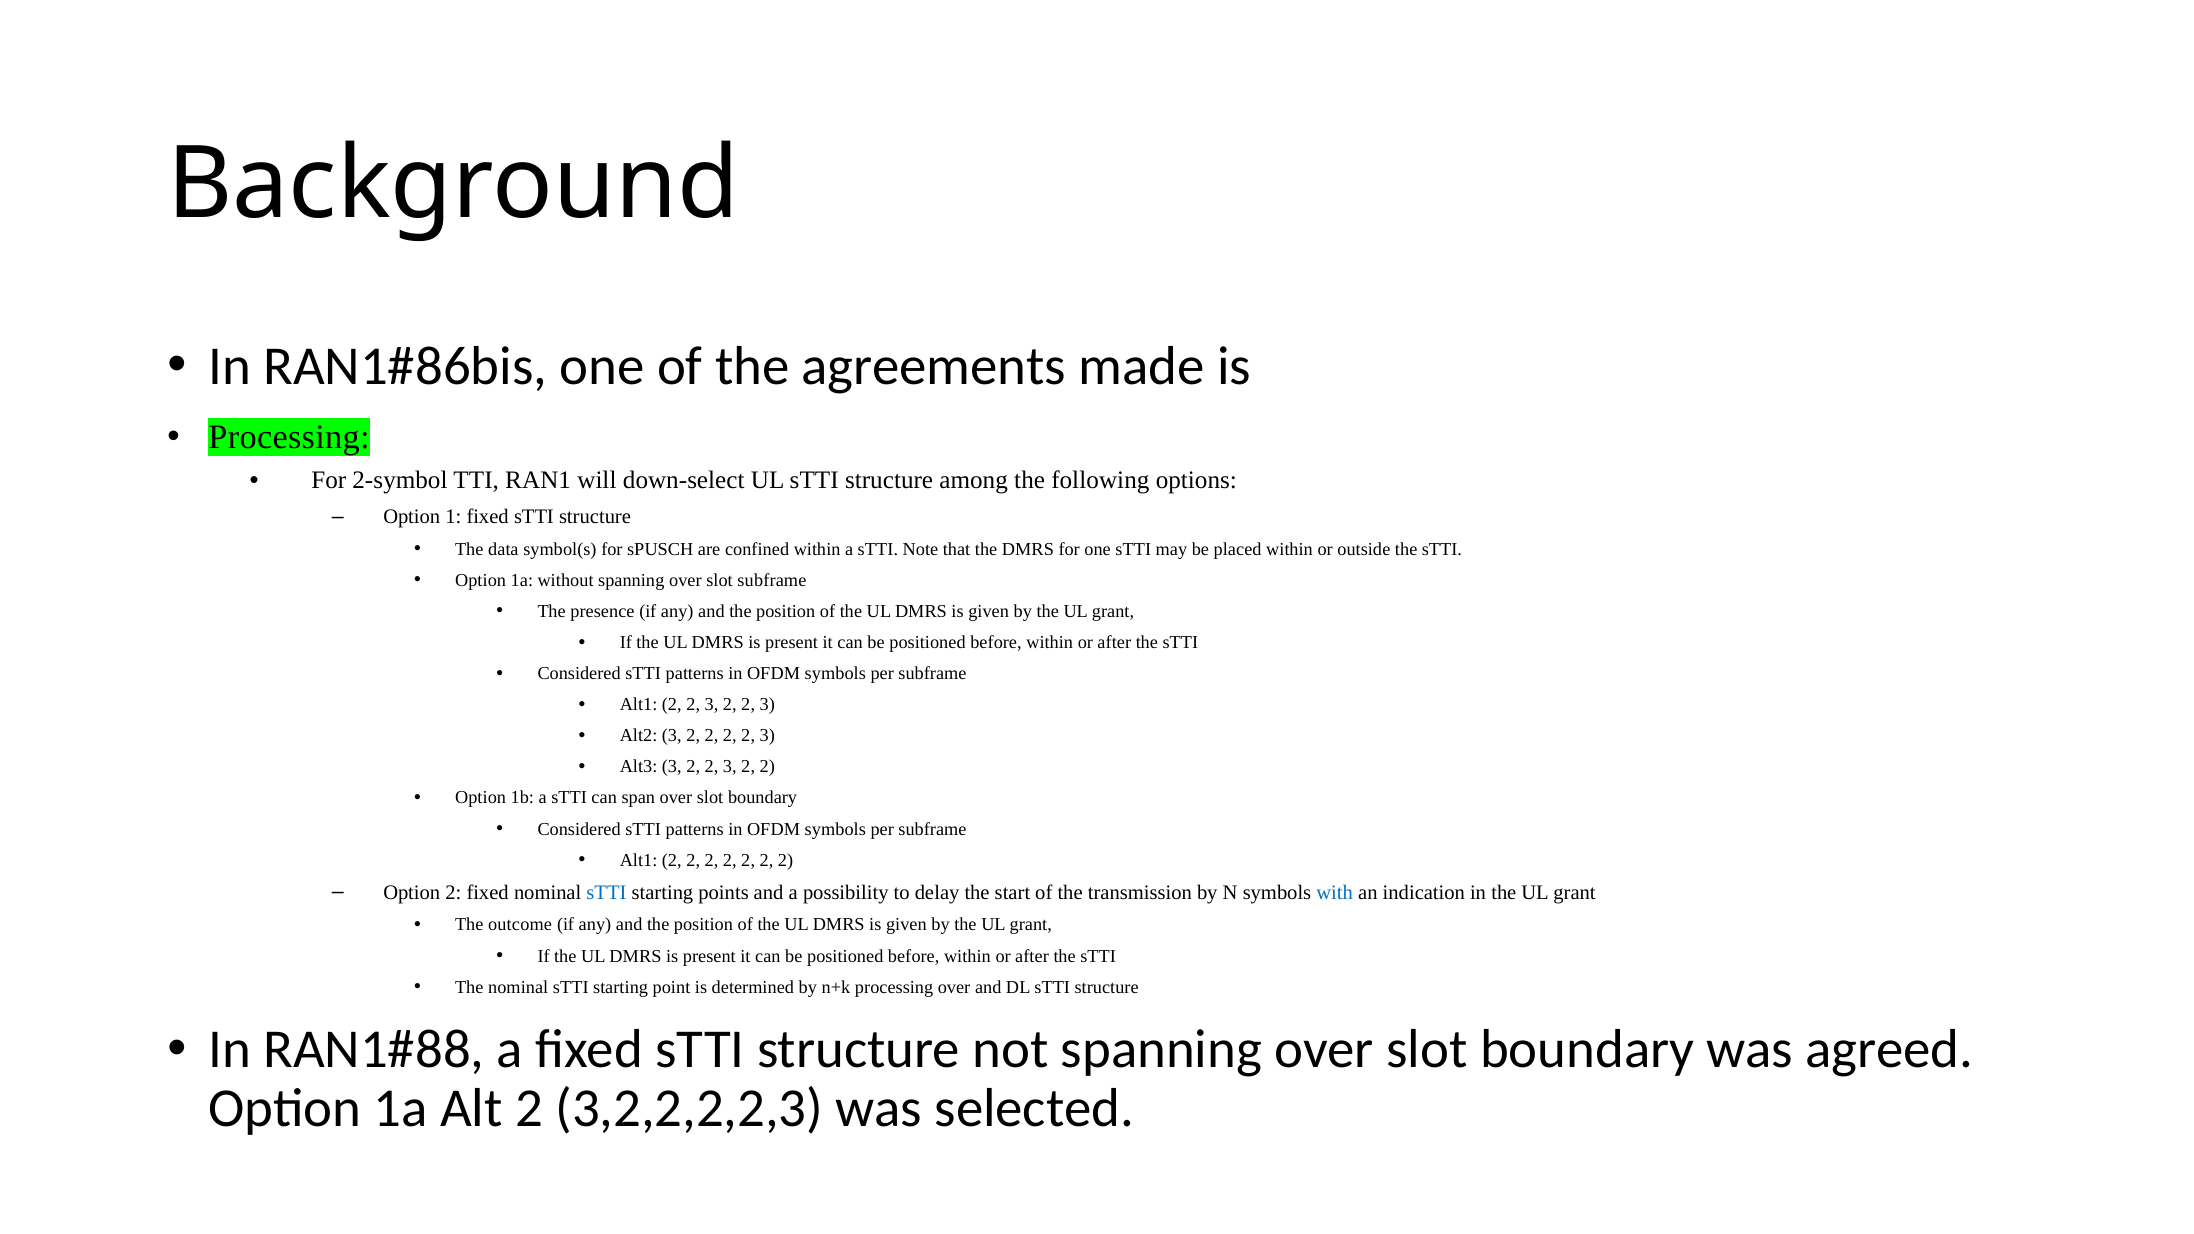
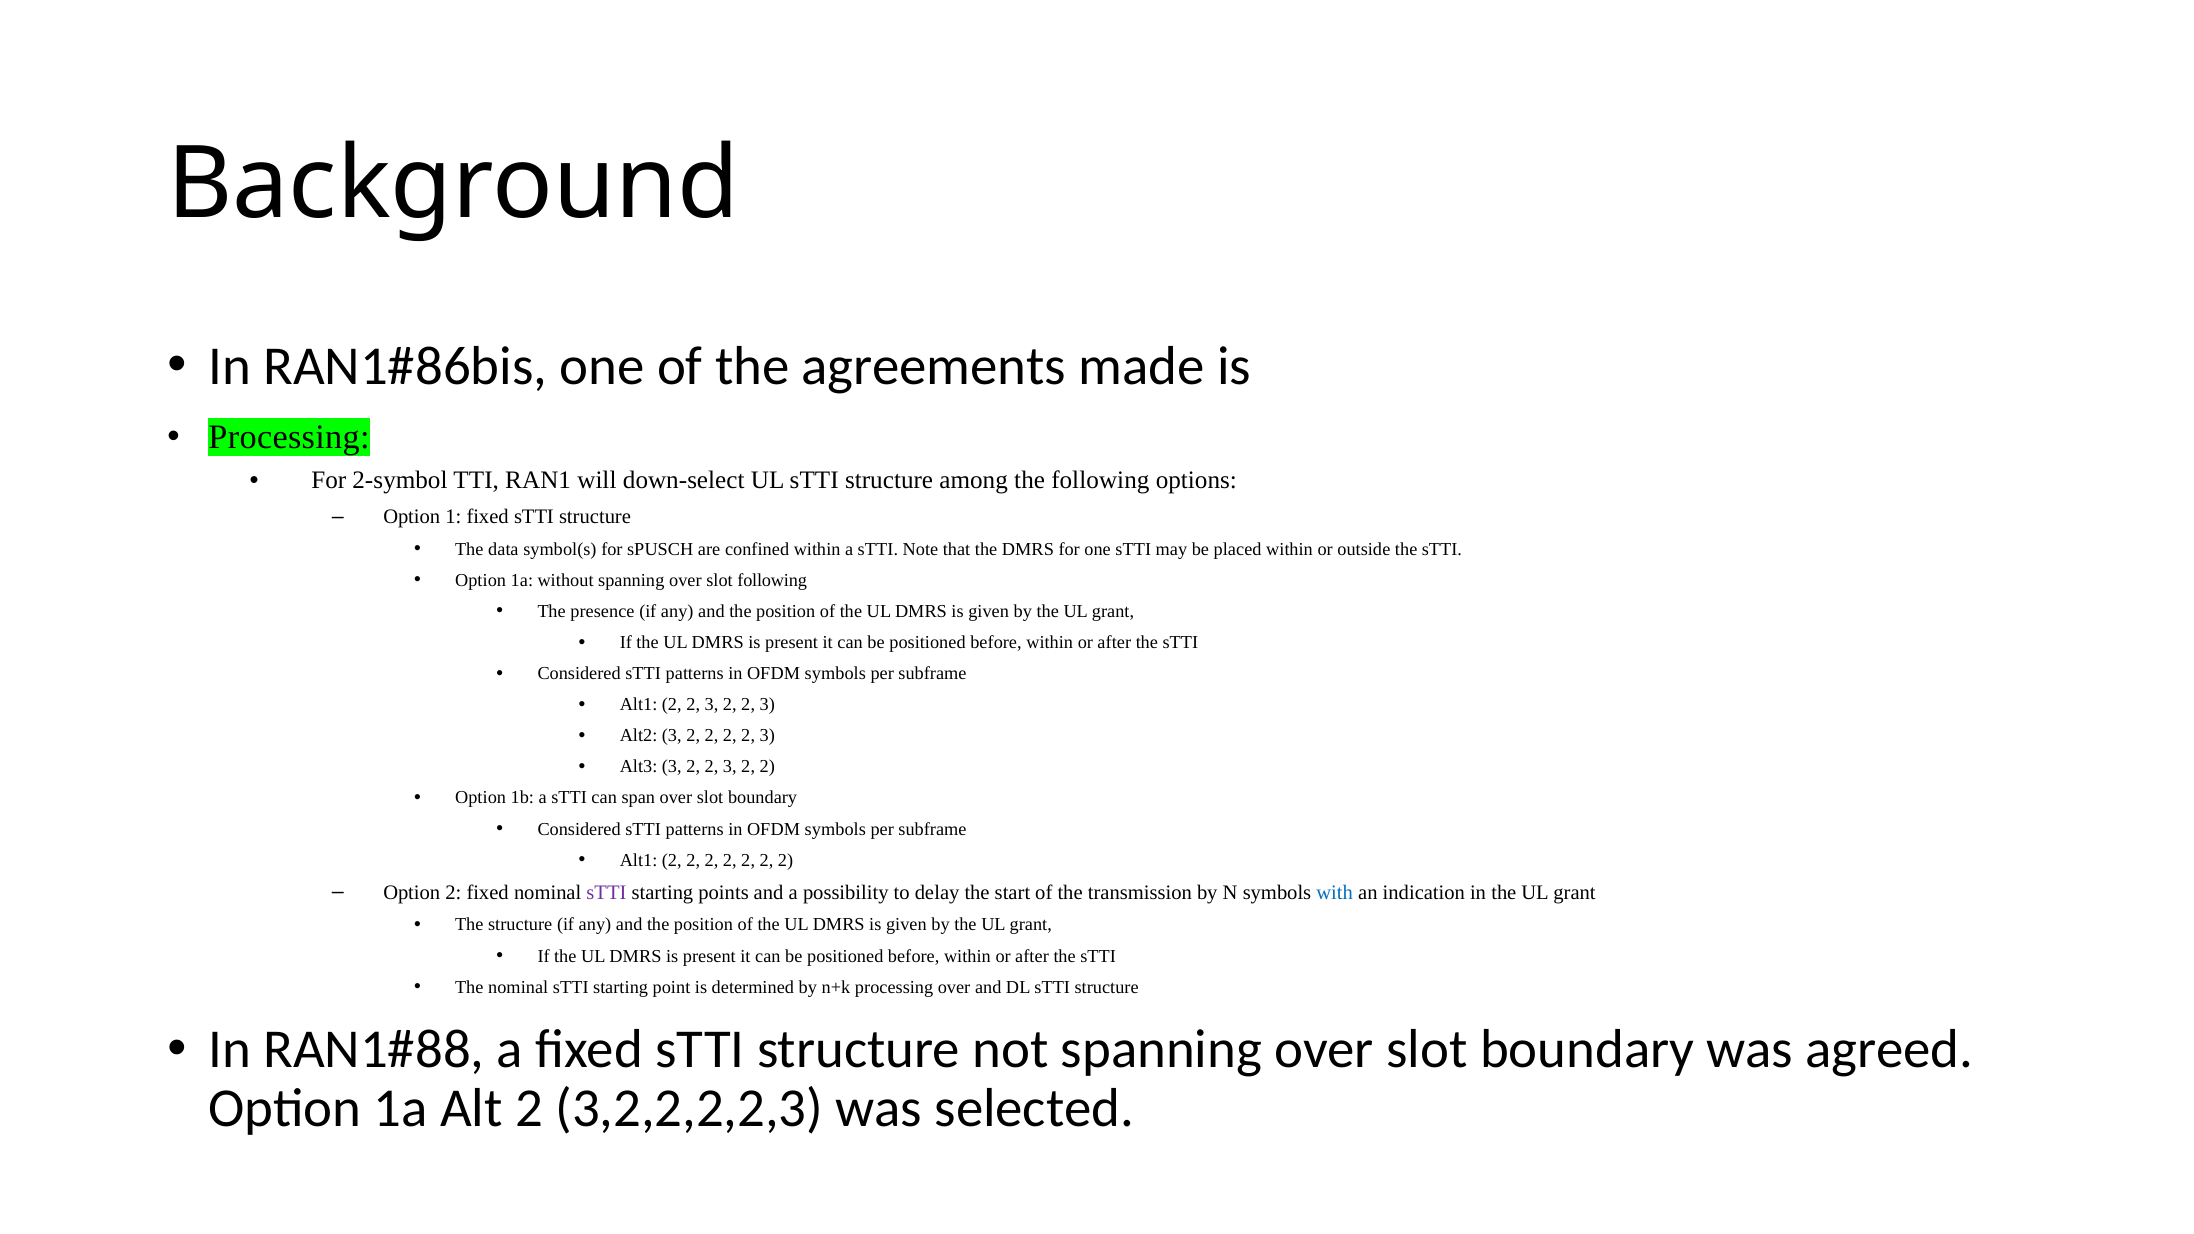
slot subframe: subframe -> following (772, 580)
sTTI colour: blue -> purple (606, 893)
The outcome: outcome -> structure (520, 925)
